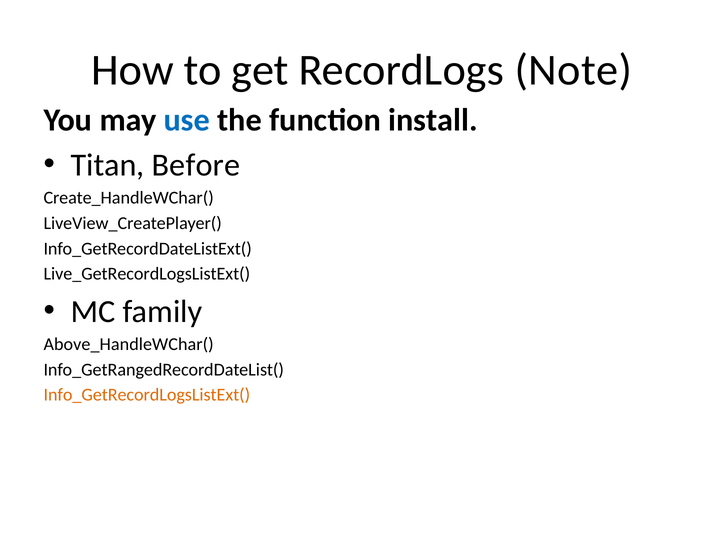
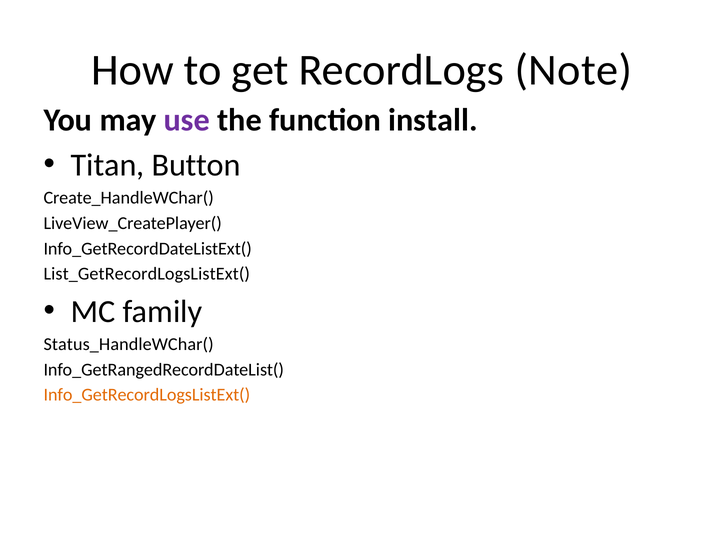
use colour: blue -> purple (187, 120)
Before: Before -> Button (196, 165)
Live_GetRecordLogsListExt(: Live_GetRecordLogsListExt( -> List_GetRecordLogsListExt( (147, 274)
Above_HandleWChar(: Above_HandleWChar( -> Status_HandleWChar( (129, 345)
